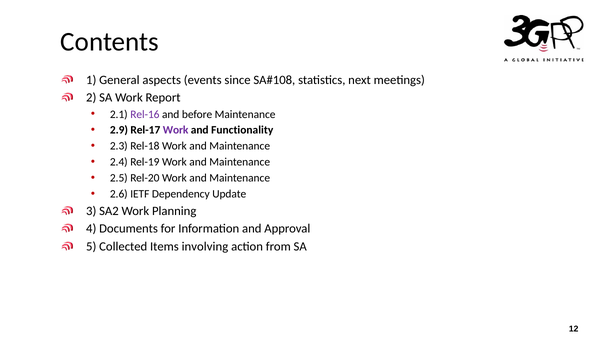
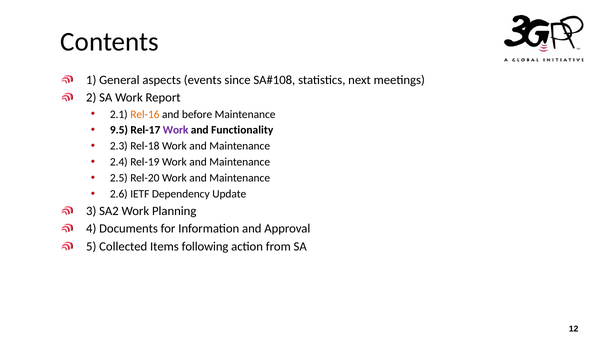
Rel-16 colour: purple -> orange (145, 114)
2.9: 2.9 -> 9.5 (119, 130)
involving: involving -> following (205, 247)
